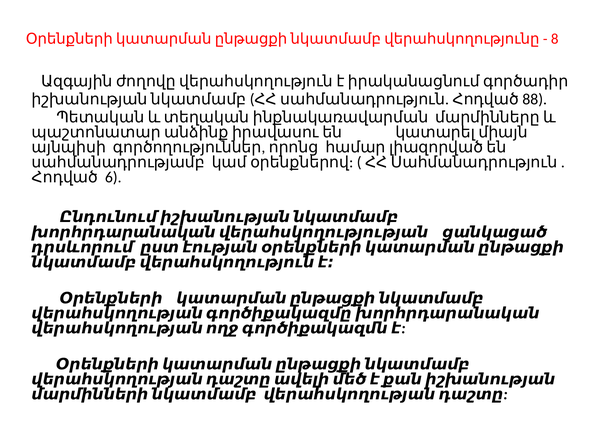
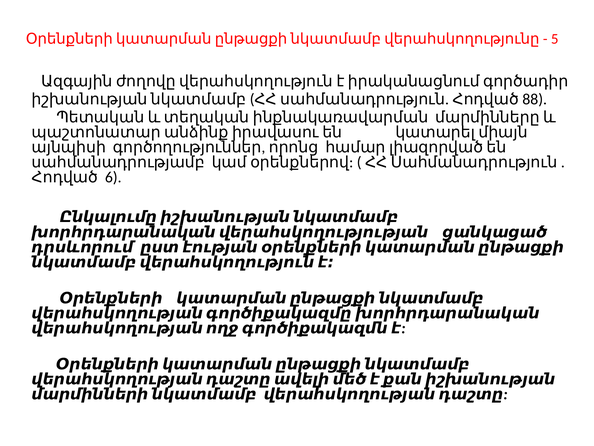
8: 8 -> 5 (555, 39)
Ընդունում: Ընդունում -> Ընկալումը (108, 217)
